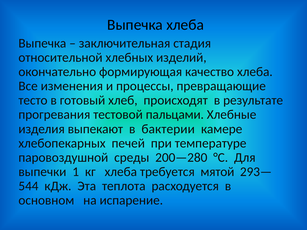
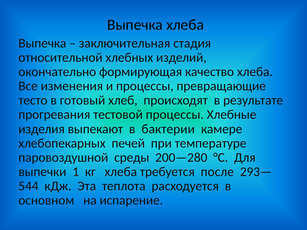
тестовой пальцами: пальцами -> процессы (175, 115)
мятой: мятой -> после (217, 172)
